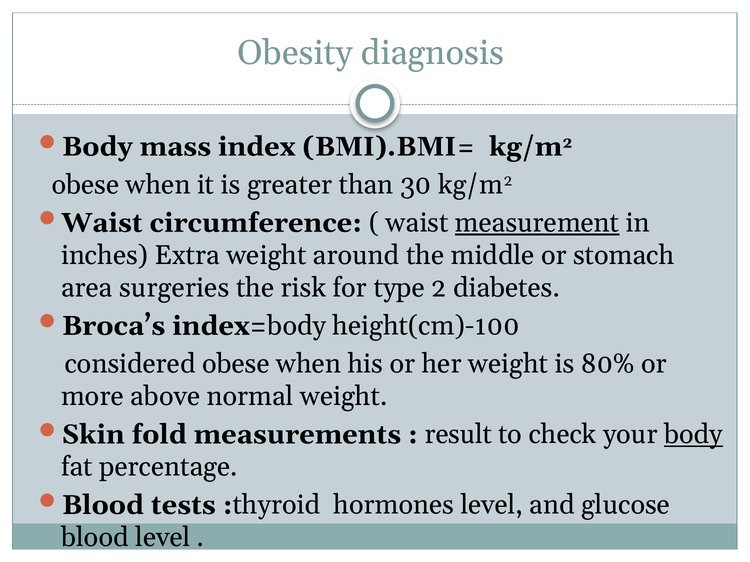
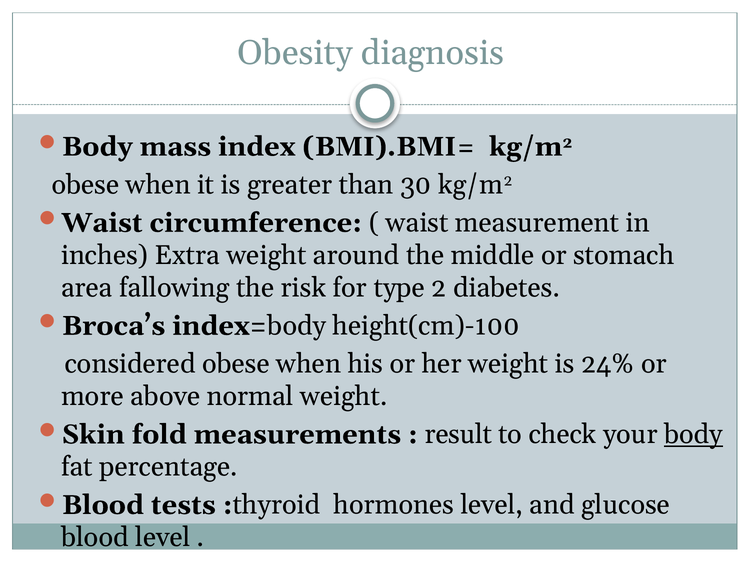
measurement underline: present -> none (537, 223)
surgeries: surgeries -> fallowing (174, 288)
80%: 80% -> 24% (608, 364)
